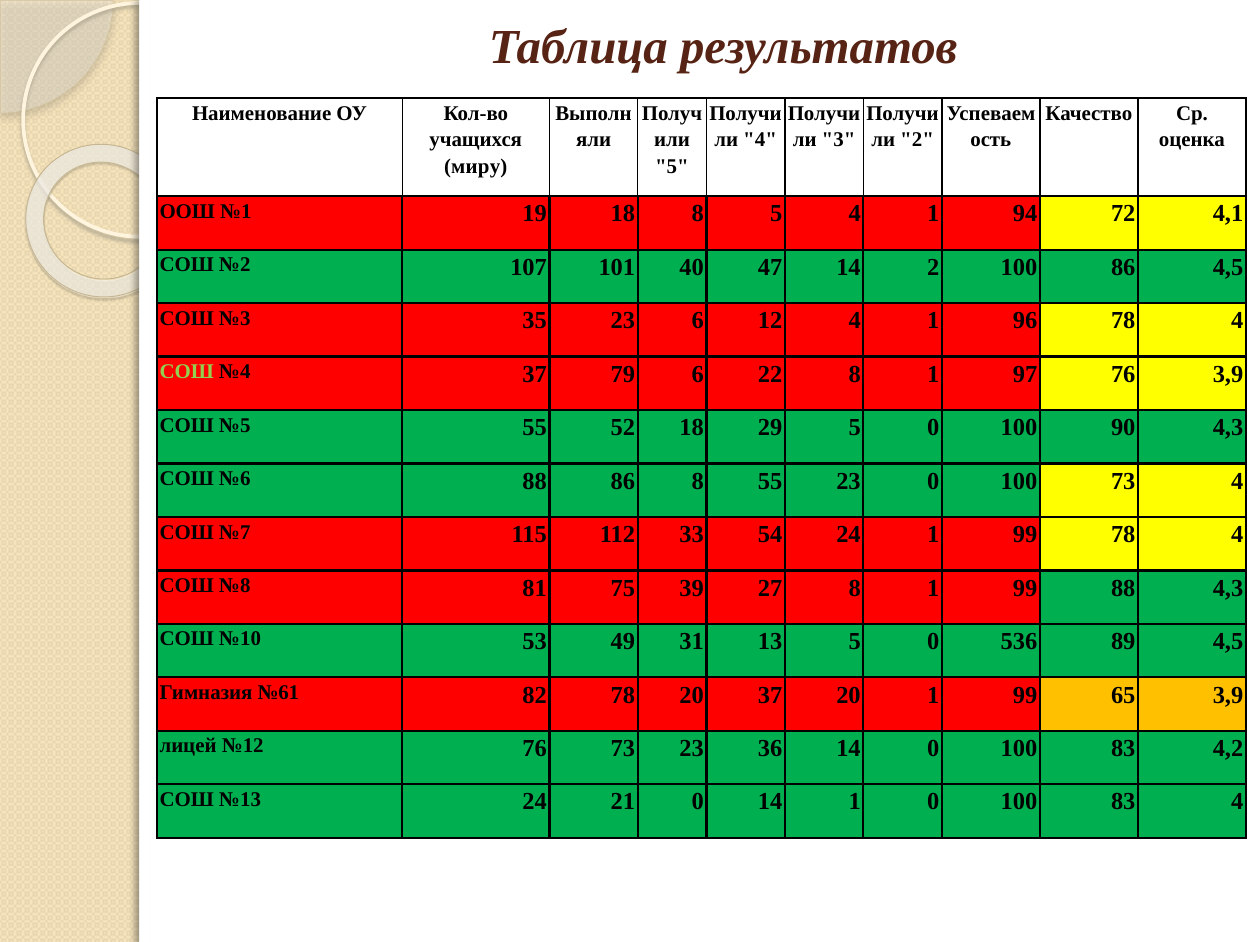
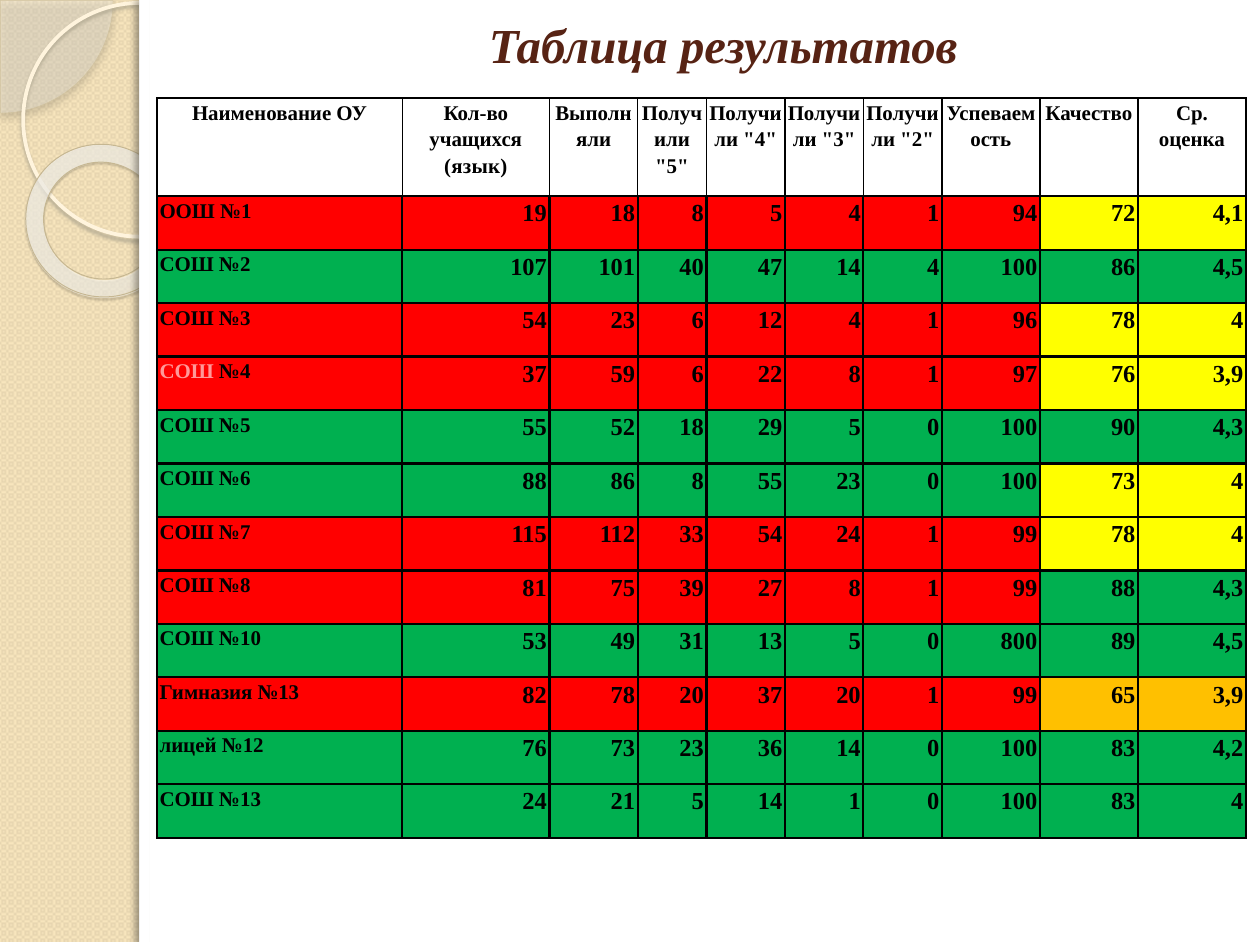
миру: миру -> язык (476, 167)
14 2: 2 -> 4 (933, 267)
№3 35: 35 -> 54 (535, 321)
СОШ colour: light green -> pink (187, 372)
79: 79 -> 59 (623, 374)
536: 536 -> 800 (1019, 642)
Гимназия №61: №61 -> №13 (278, 693)
21 0: 0 -> 5 (698, 802)
